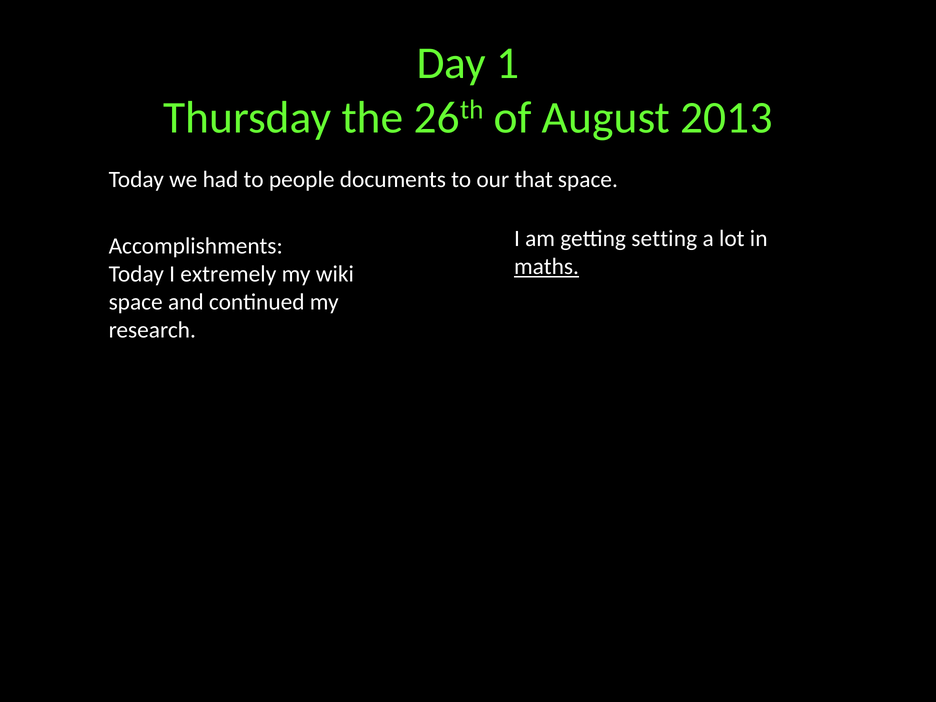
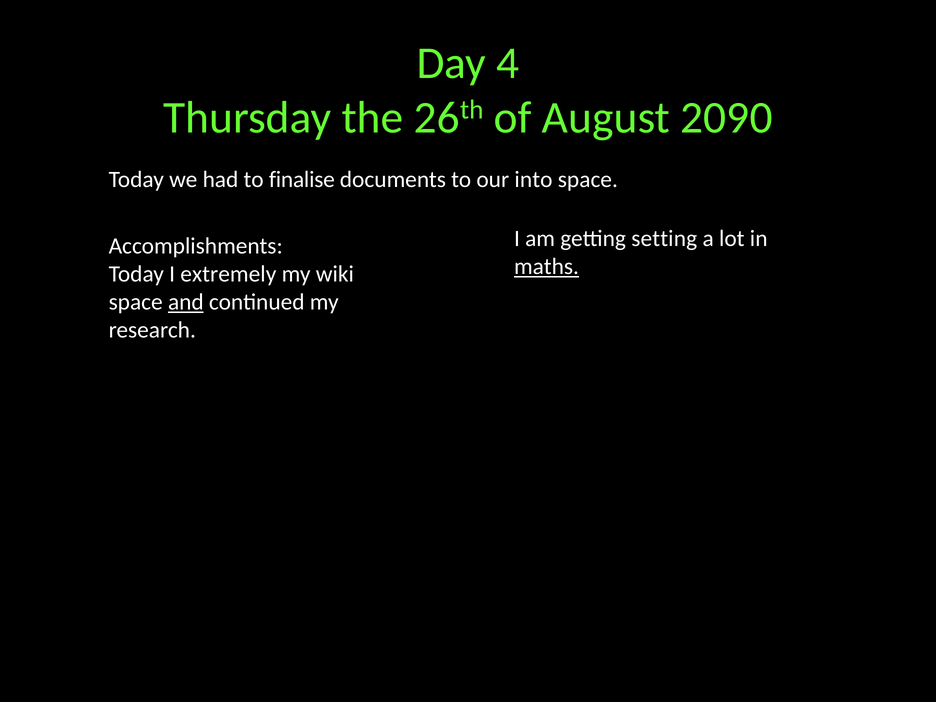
1: 1 -> 4 (508, 63)
2013: 2013 -> 2090 (726, 118)
people: people -> finalise (302, 180)
that: that -> into (533, 180)
and underline: none -> present (186, 302)
